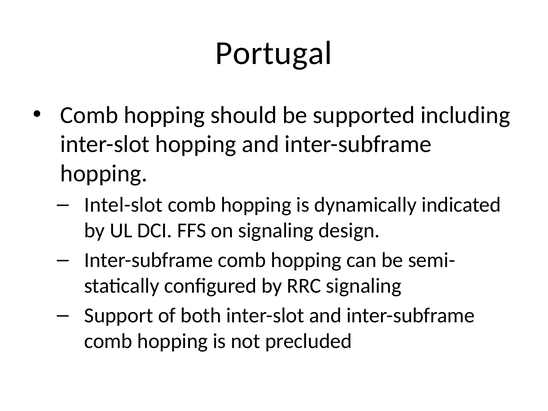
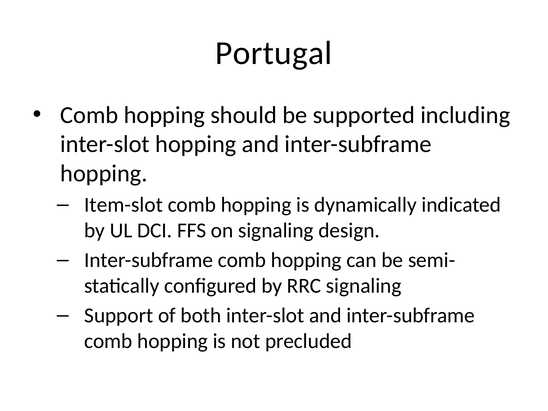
Intel-slot: Intel-slot -> Item-slot (124, 205)
